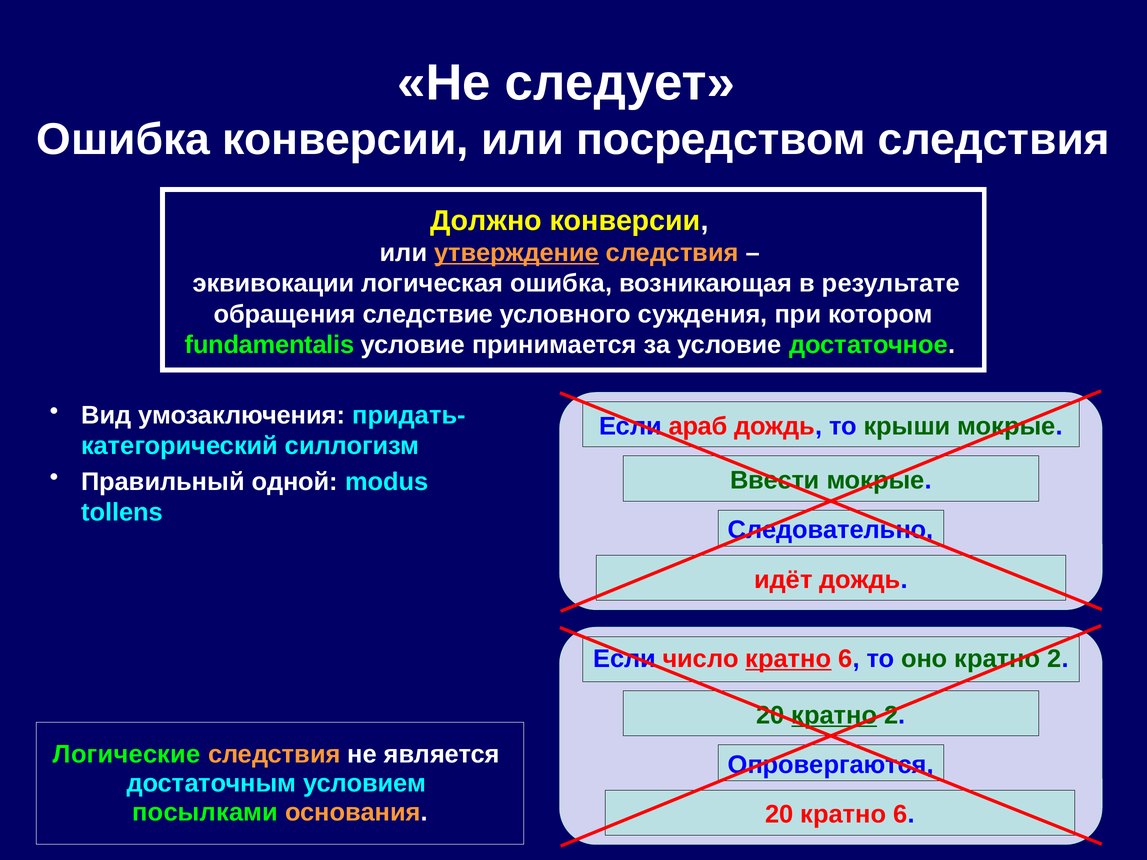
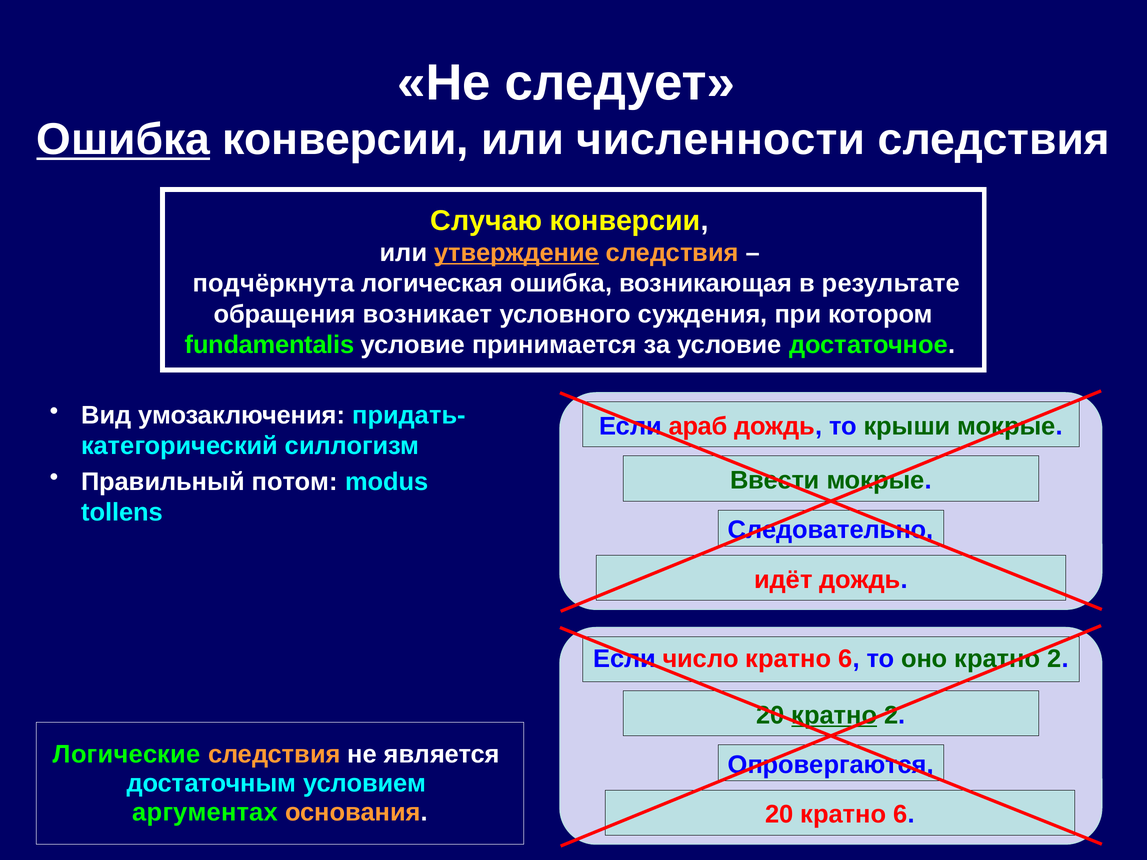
Ошибка underline: none -> present (123, 140)
посредством: посредством -> численности (721, 140)
Должно: Должно -> Случаю (486, 221)
эквивокации: эквивокации -> подчёркнута (274, 284)
следствие: следствие -> возникает (428, 314)
одной: одной -> потом (295, 482)
кратно underline: present -> none (788, 659)
посылками: посылками -> аргументах (205, 813)
